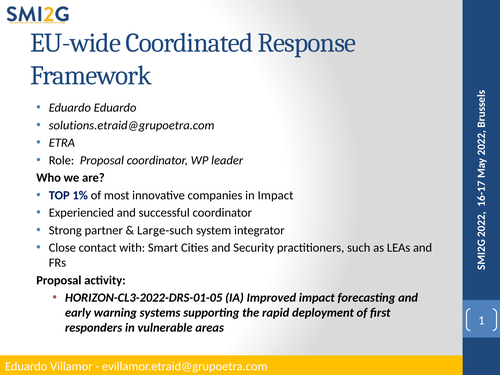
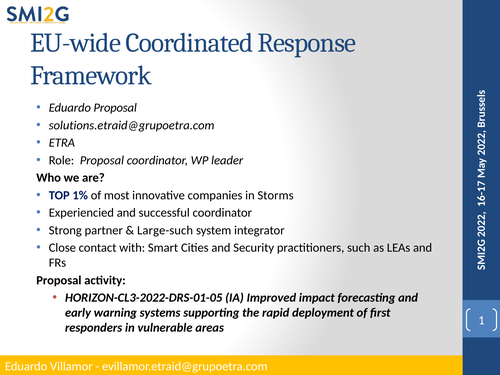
Eduardo Eduardo: Eduardo -> Proposal (115, 108)
in Impact: Impact -> Storms (276, 195)
